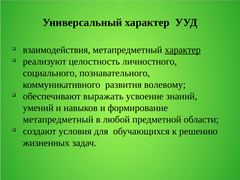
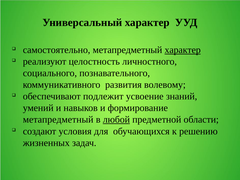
взаимодействия: взаимодействия -> самостоятельно (57, 50)
выражать: выражать -> подлежит (103, 96)
любой underline: none -> present (116, 120)
